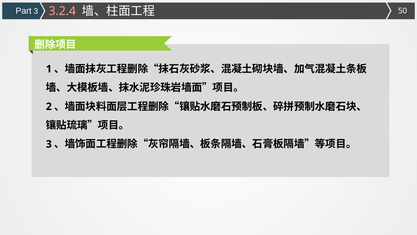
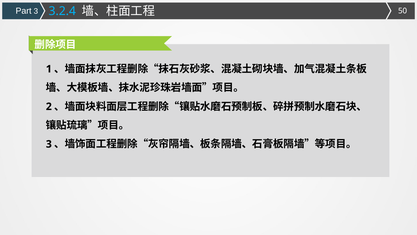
3.2.4 colour: pink -> light blue (62, 11)
